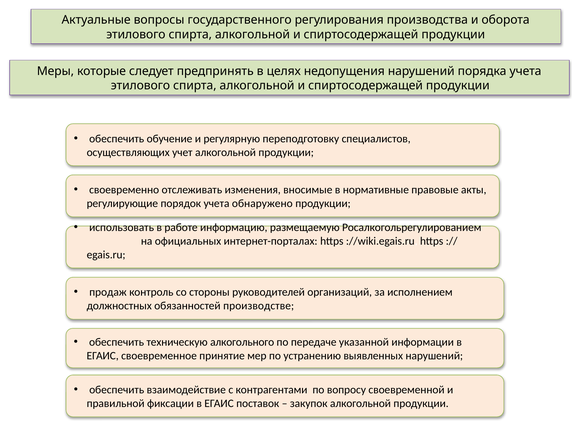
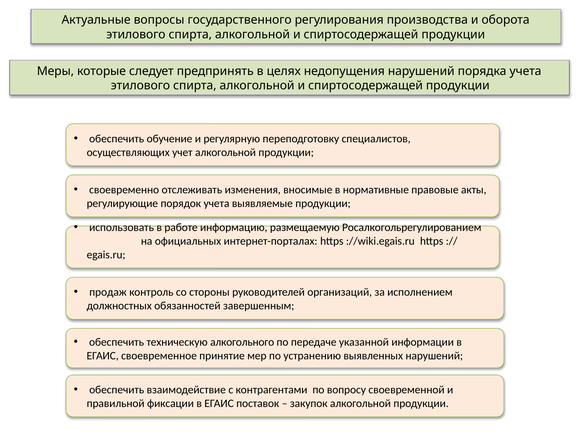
обнаружено: обнаружено -> выявляемые (262, 203)
производстве: производстве -> завершенным (259, 305)
